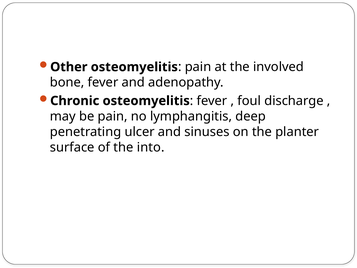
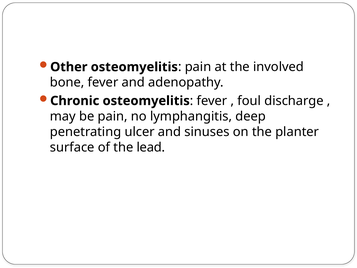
into: into -> lead (151, 147)
